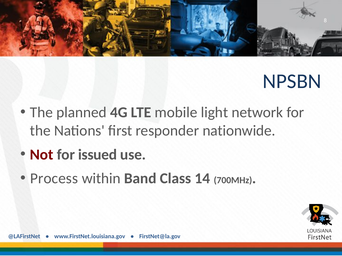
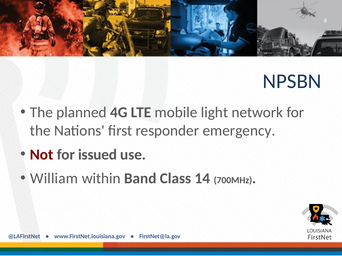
nationwide: nationwide -> emergency (239, 131)
Process: Process -> William (54, 179)
